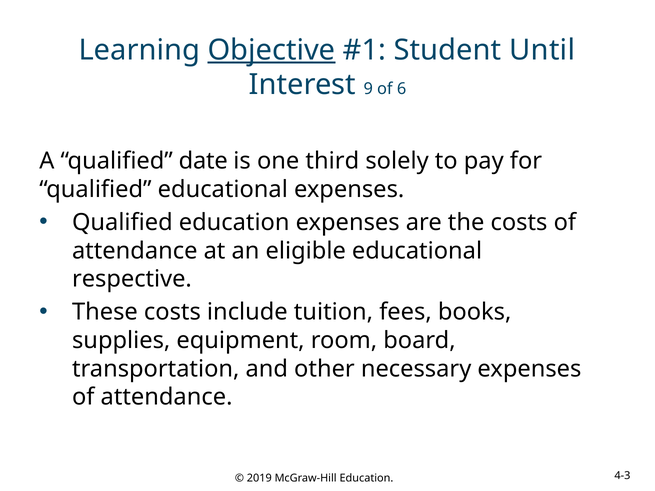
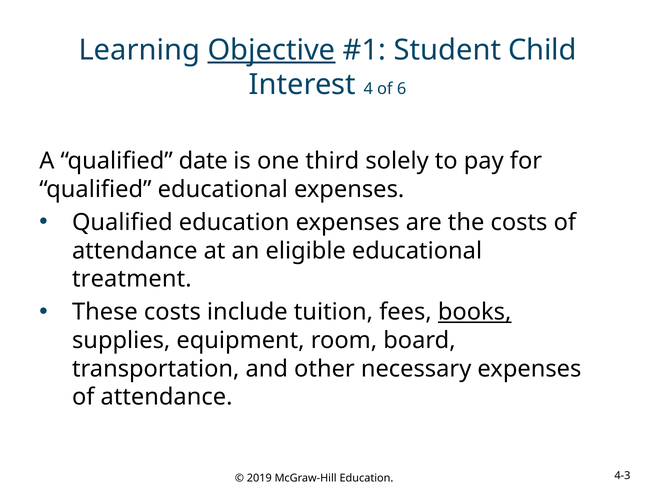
Until: Until -> Child (542, 50)
9: 9 -> 4 (368, 89)
respective: respective -> treatment (132, 279)
books underline: none -> present (475, 312)
